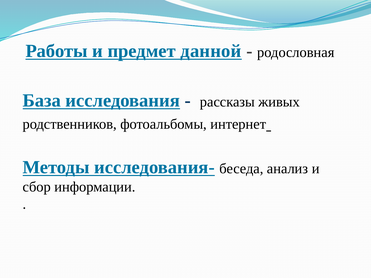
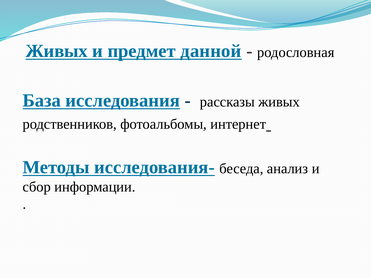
Работы: Работы -> Живых (57, 51)
